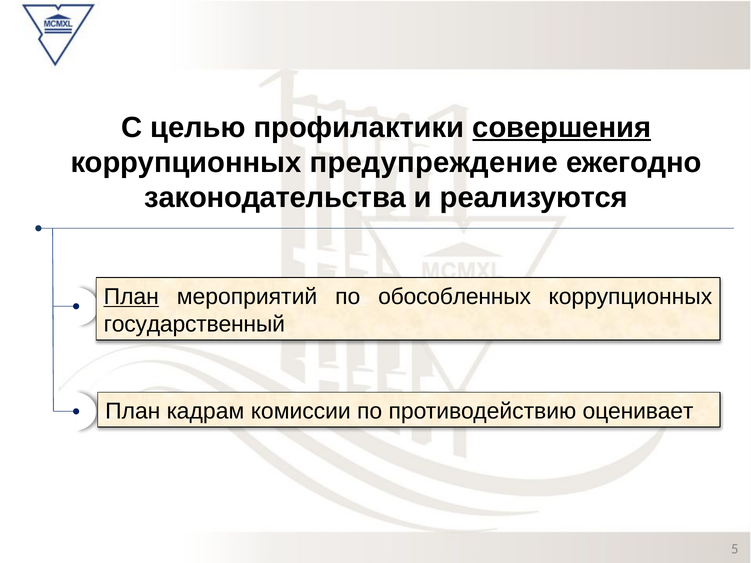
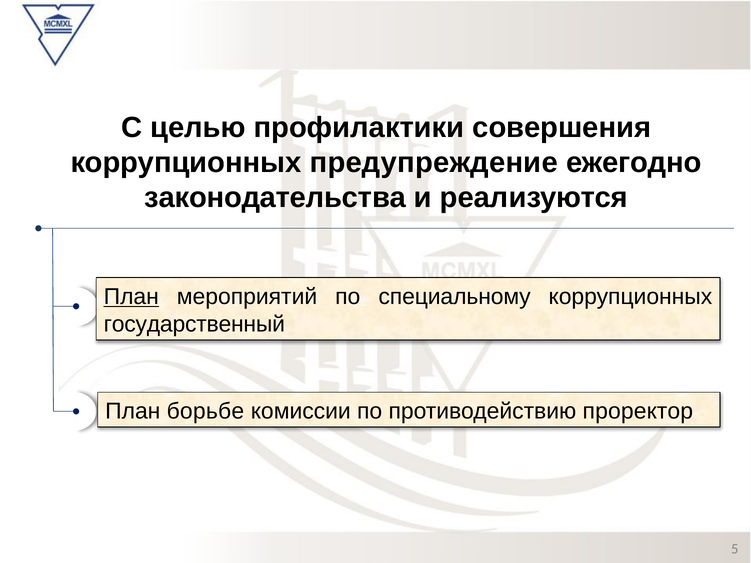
совершения underline: present -> none (562, 127)
обособленных: обособленных -> специальному (455, 297)
кадрам: кадрам -> борьбе (205, 411)
оценивает: оценивает -> проректор (638, 411)
